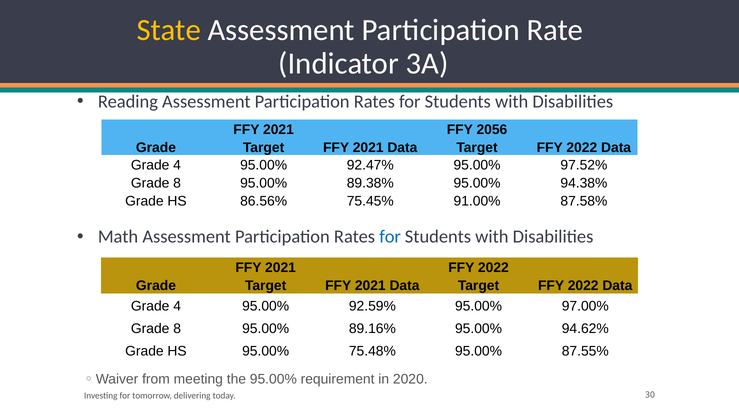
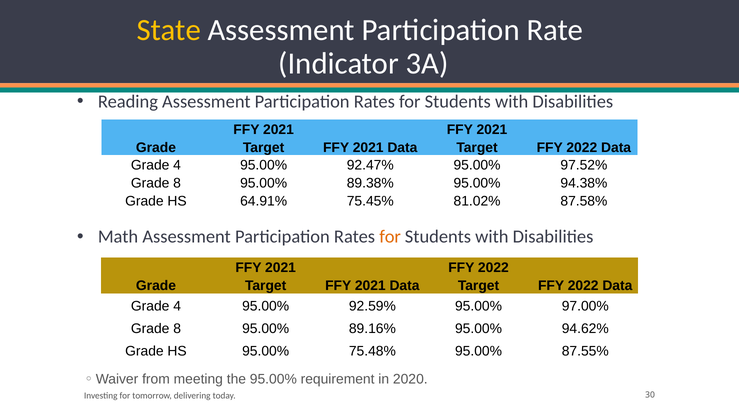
2056: 2056 -> 2021 (492, 130)
86.56%: 86.56% -> 64.91% (264, 201)
91.00%: 91.00% -> 81.02% (477, 201)
for colour: blue -> orange (390, 237)
